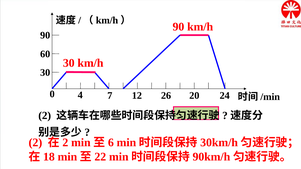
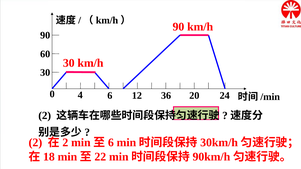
4 7: 7 -> 6 (110, 96)
26: 26 -> 36 (166, 96)
